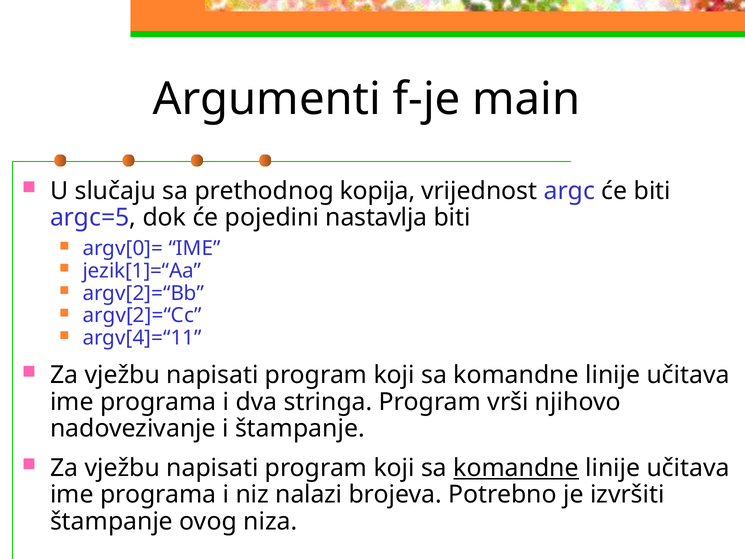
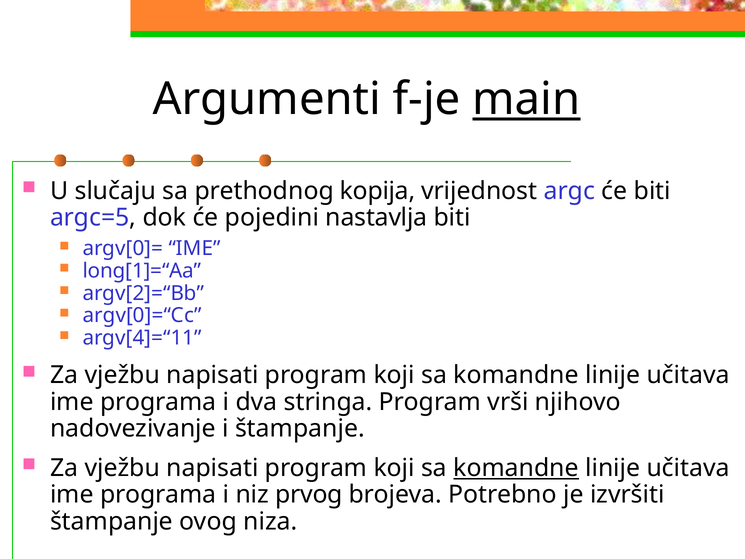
main underline: none -> present (526, 99)
jezik[1]=“Aa: jezik[1]=“Aa -> long[1]=“Aa (142, 271)
argv[2]=“Cc: argv[2]=“Cc -> argv[0]=“Cc (142, 316)
nalazi: nalazi -> prvog (309, 494)
